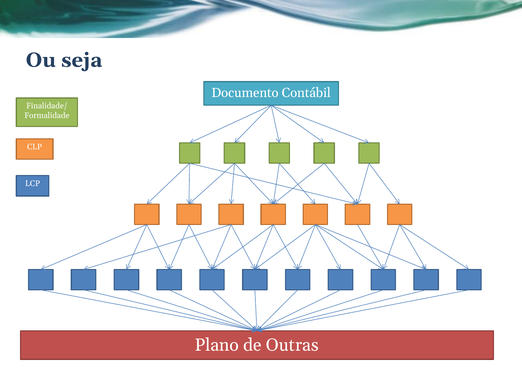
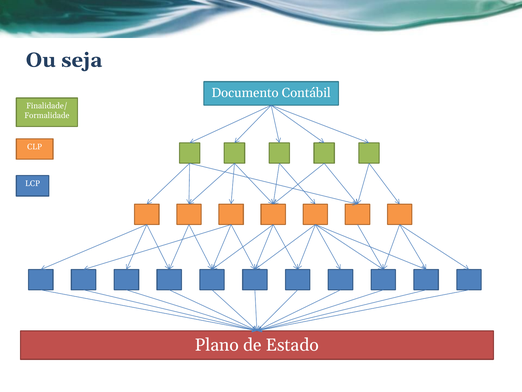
Outras: Outras -> Estado (292, 345)
